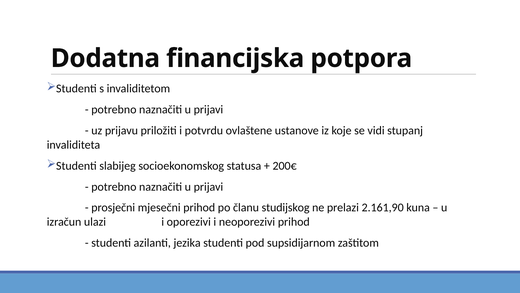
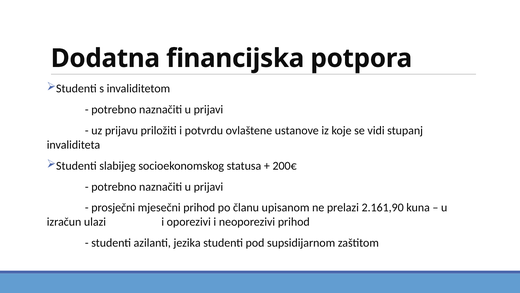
studijskog: studijskog -> upisanom (286, 207)
